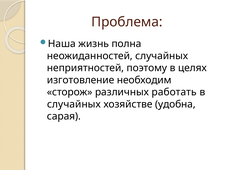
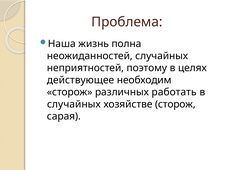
изготовление: изготовление -> действующее (81, 80)
хозяйстве удобна: удобна -> сторож (175, 104)
